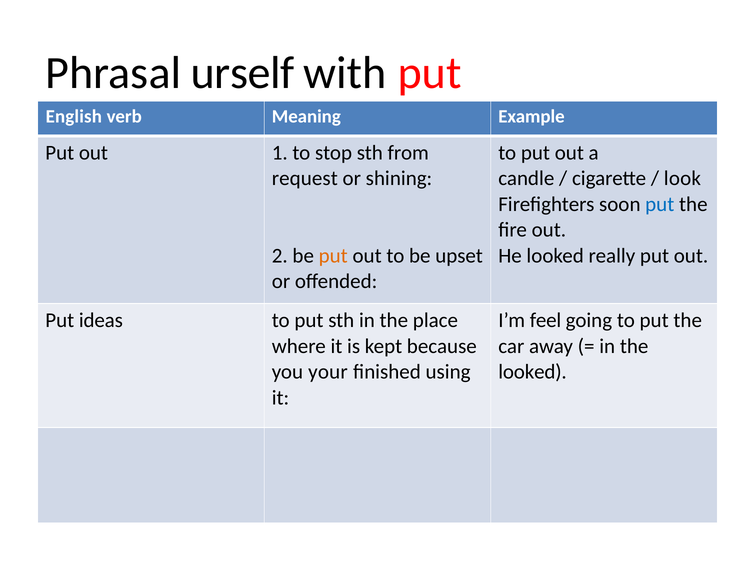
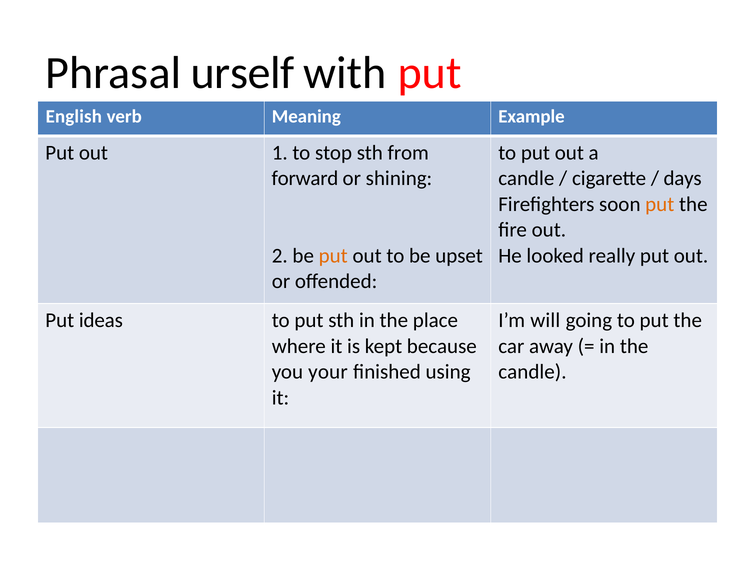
request: request -> forward (305, 178)
look: look -> days (683, 178)
put colour: blue -> orange (660, 204)
feel: feel -> will (545, 320)
looked: looked -> candle (532, 371)
